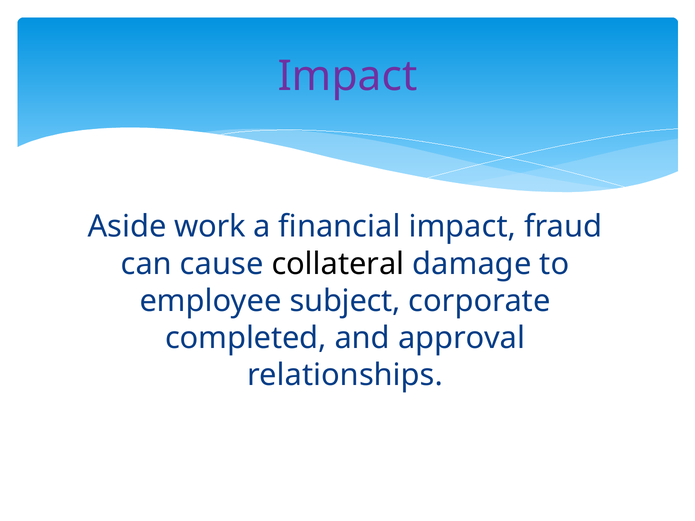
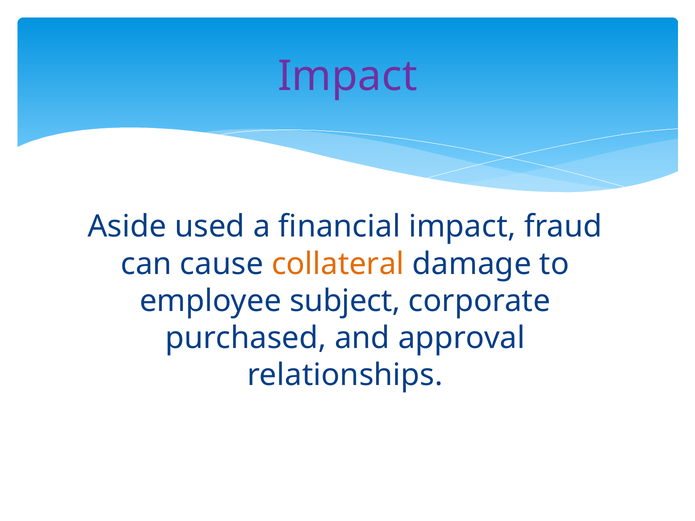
work: work -> used (210, 227)
collateral colour: black -> orange (338, 264)
completed: completed -> purchased (246, 338)
